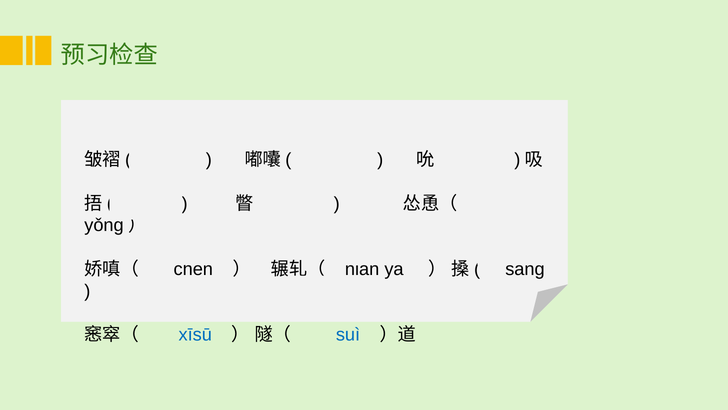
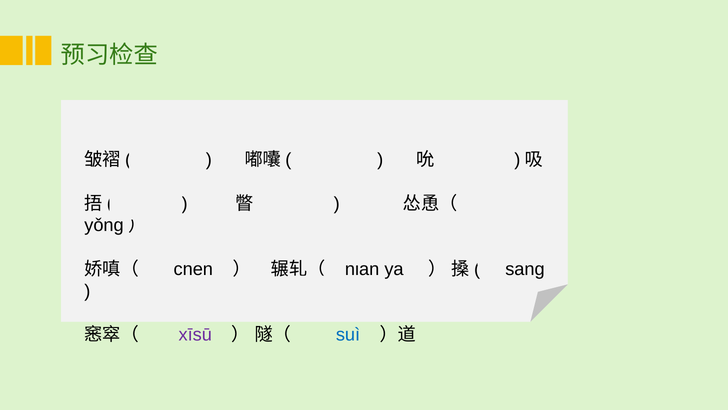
xīsū colour: blue -> purple (195, 334)
